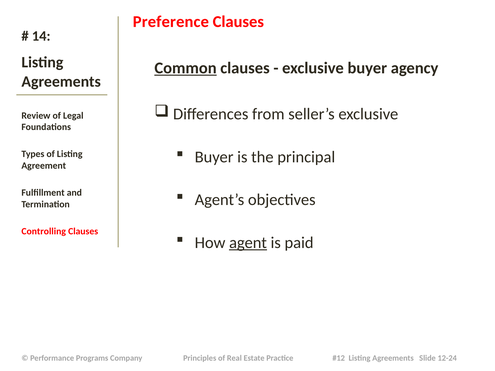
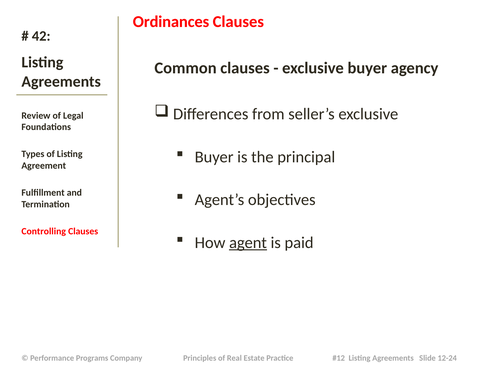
Preference: Preference -> Ordinances (171, 22)
14: 14 -> 42 (41, 36)
Common underline: present -> none (186, 68)
